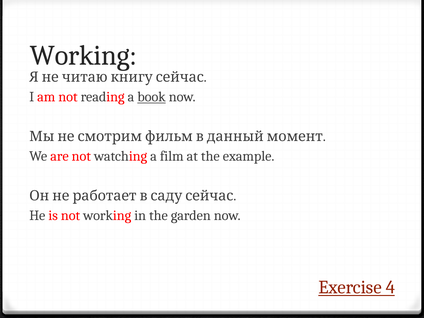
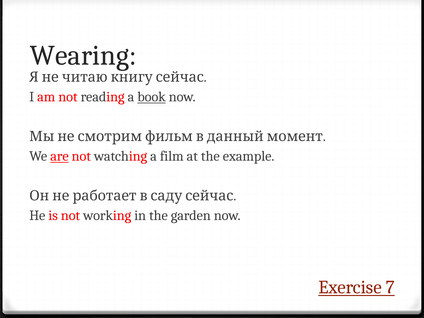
Working: Working -> Wearing (83, 56)
are underline: none -> present (59, 156)
4: 4 -> 7 (390, 287)
